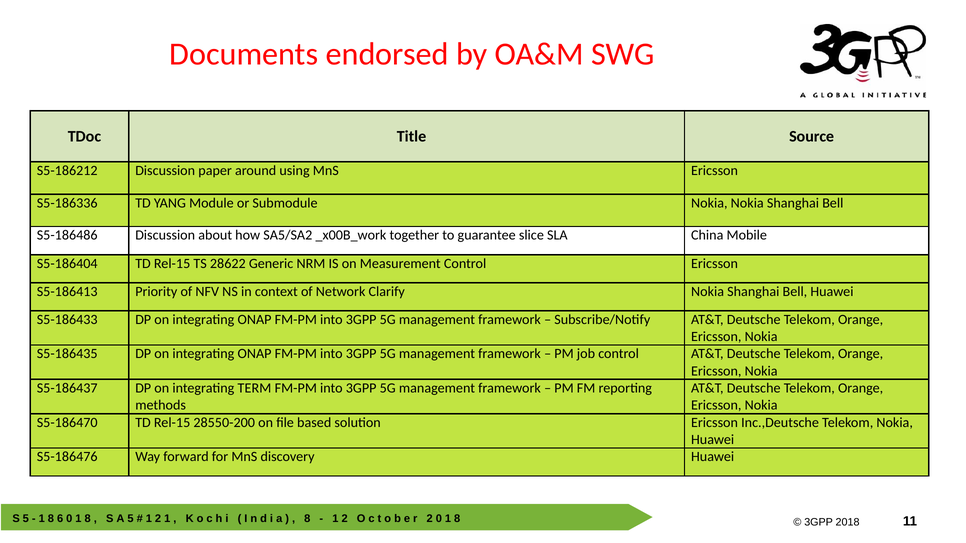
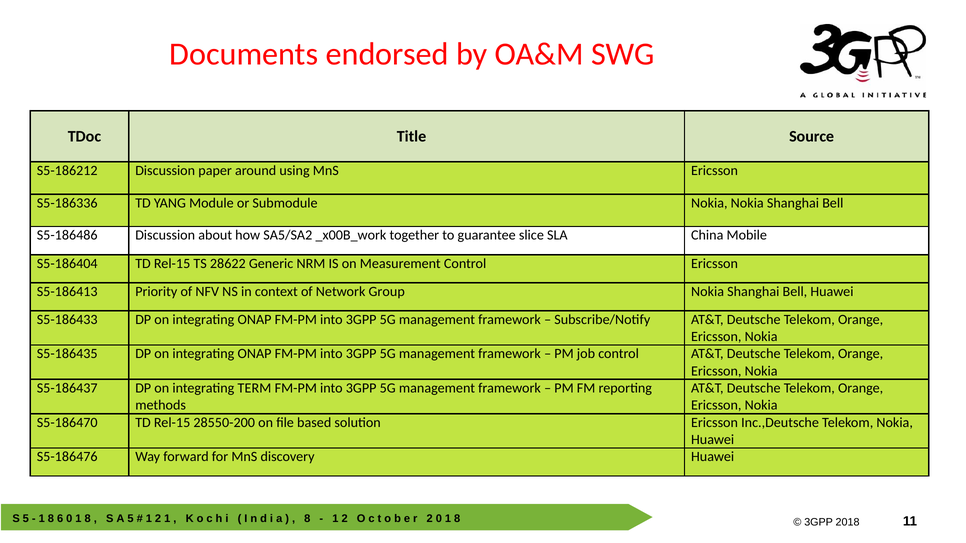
Clarify: Clarify -> Group (387, 292)
